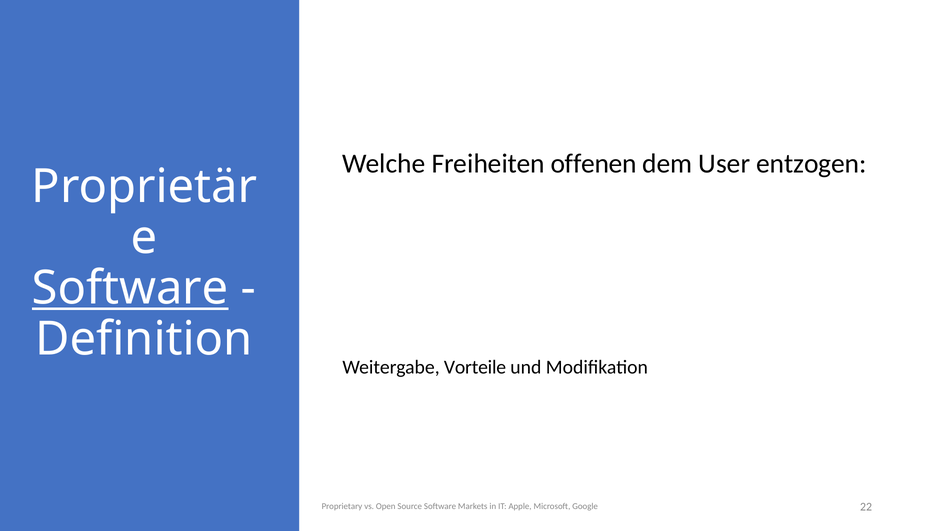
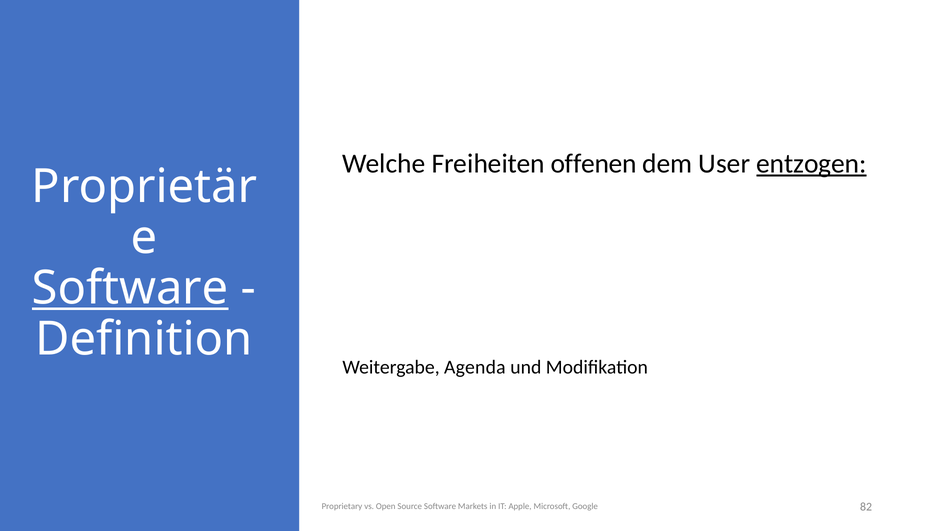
entzogen underline: none -> present (811, 164)
Vorteile: Vorteile -> Agenda (475, 367)
22: 22 -> 82 (866, 507)
